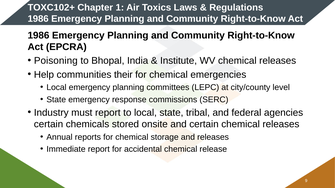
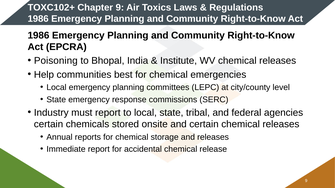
Chapter 1: 1 -> 9 (120, 8)
their: their -> best (123, 75)
